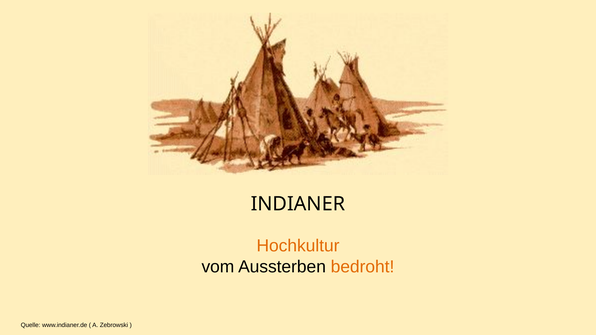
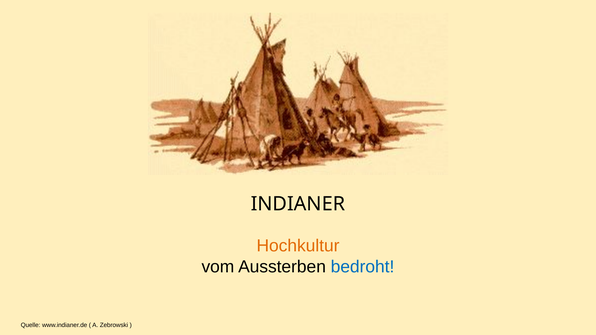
bedroht colour: orange -> blue (363, 267)
